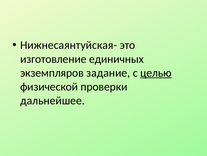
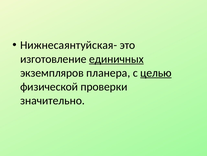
единичных underline: none -> present (116, 59)
задание: задание -> планера (108, 73)
дальнейшее: дальнейшее -> значительно (53, 100)
